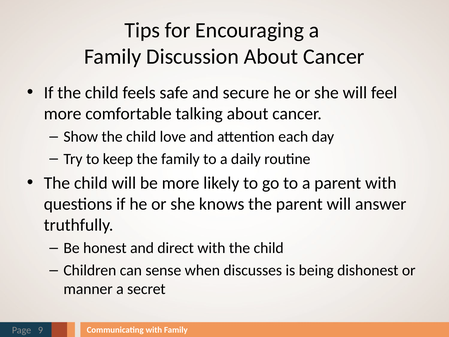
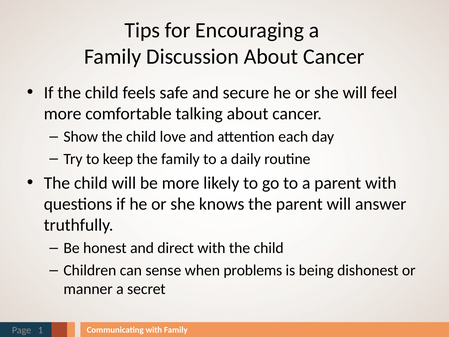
discusses: discusses -> problems (253, 270)
9: 9 -> 1 (40, 330)
